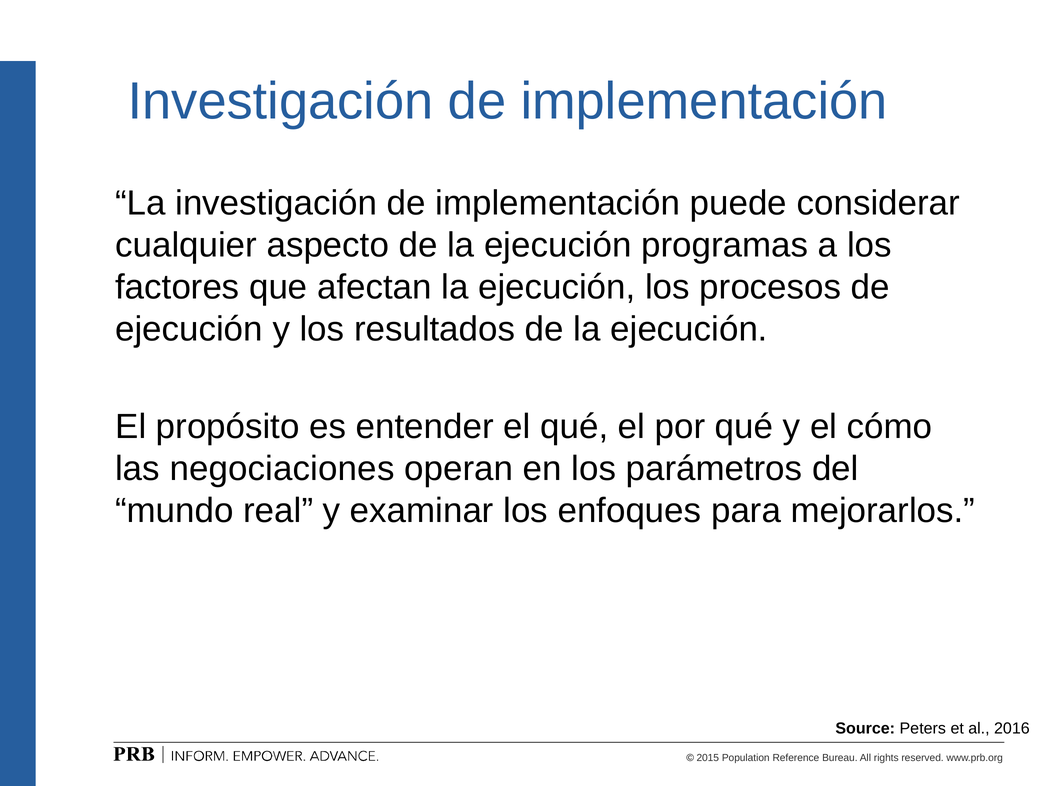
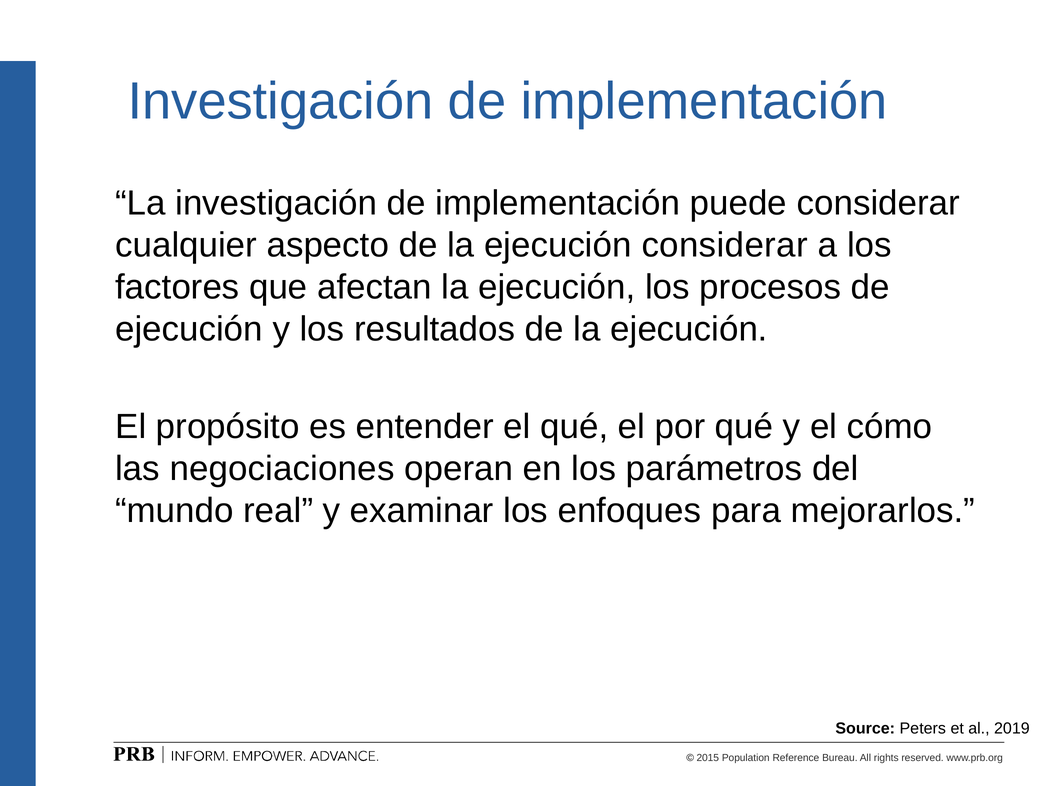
ejecución programas: programas -> considerar (725, 245)
2016: 2016 -> 2019 (1012, 728)
